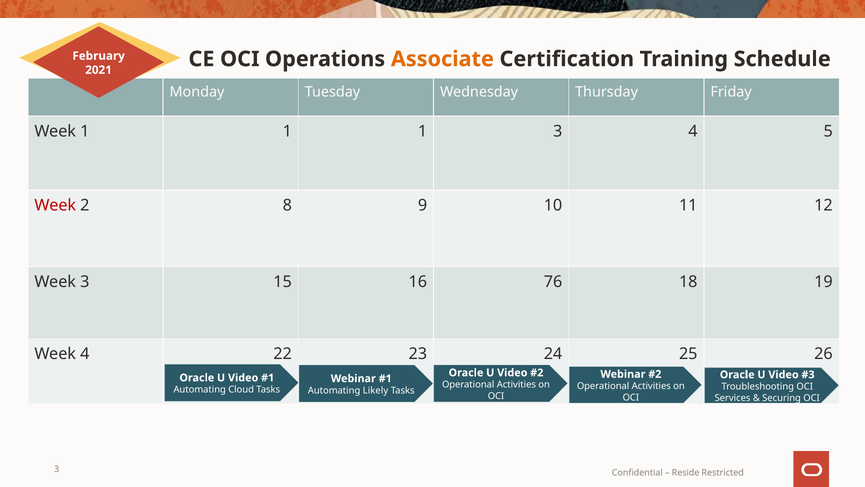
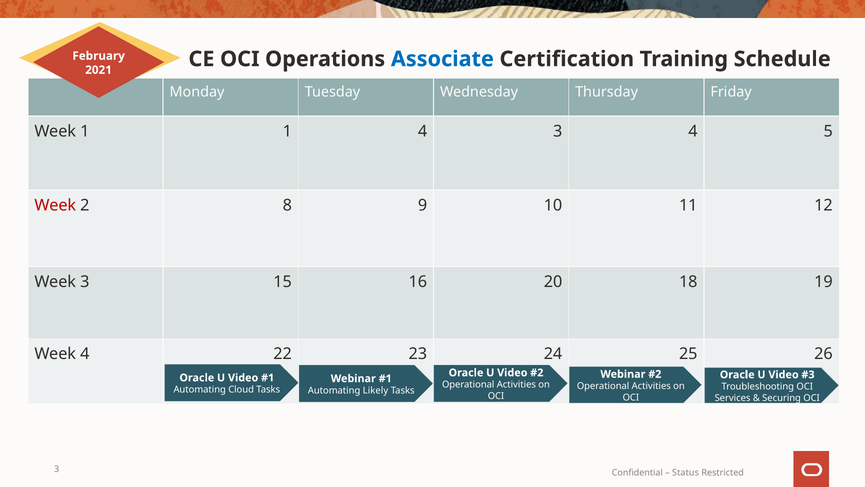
Associate colour: orange -> blue (442, 59)
1 1 1: 1 -> 4 (423, 131)
76: 76 -> 20 (553, 282)
Reside: Reside -> Status (686, 472)
